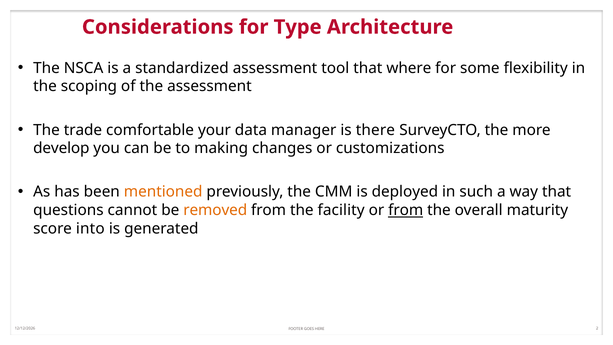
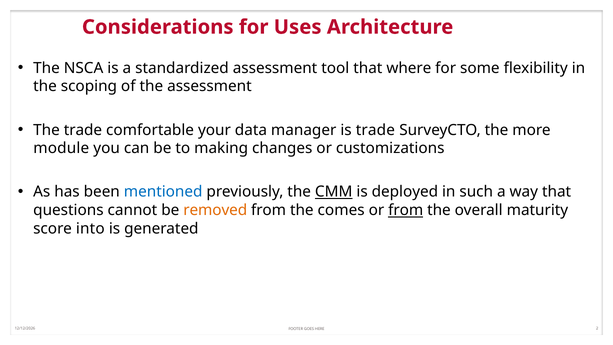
Type: Type -> Uses (298, 27)
is there: there -> trade (375, 130)
develop: develop -> module (61, 148)
mentioned colour: orange -> blue (163, 192)
CMM underline: none -> present (334, 192)
facility: facility -> comes (341, 210)
